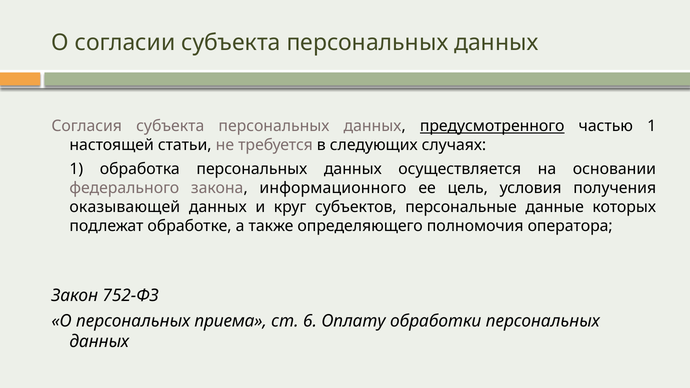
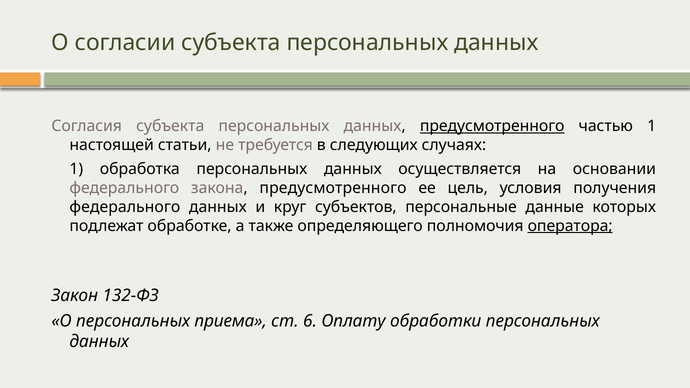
закона информационного: информационного -> предусмотренного (333, 188)
оказывающей: оказывающей -> федерального (125, 207)
оператора underline: none -> present (570, 226)
752-ФЗ: 752-ФЗ -> 132-ФЗ (131, 295)
